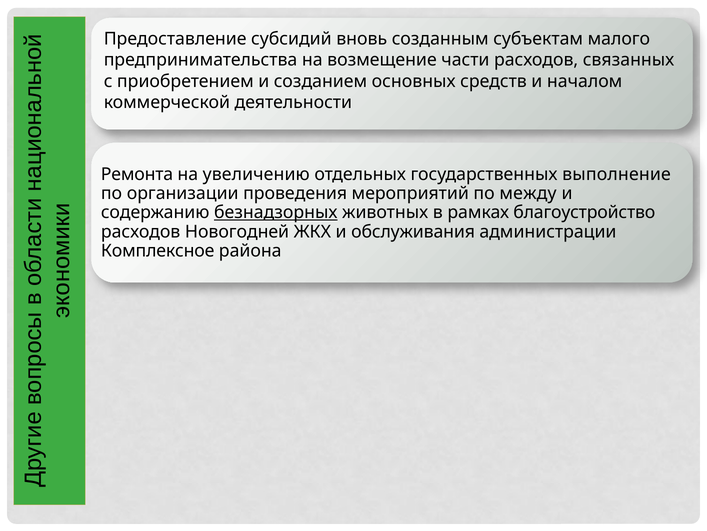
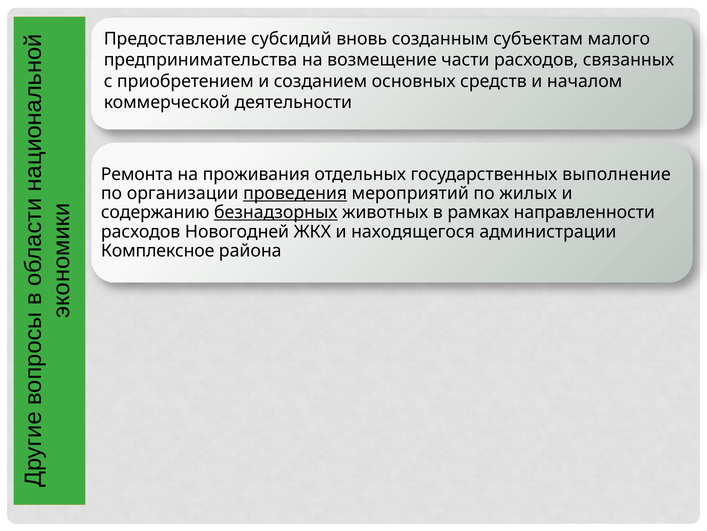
увеличению: увеличению -> проживания (256, 174)
проведения underline: none -> present (295, 193)
между: между -> жилых (528, 193)
благоустройство: благоустройство -> направленности (584, 212)
обслуживания: обслуживания -> находящегося (413, 231)
